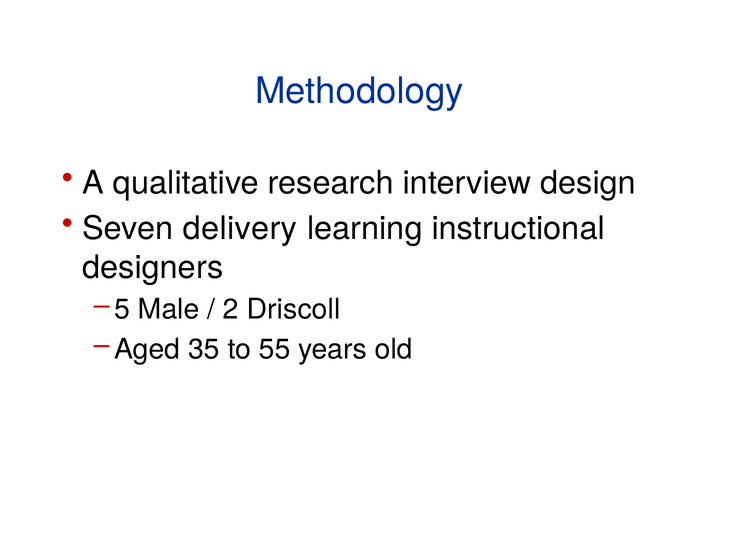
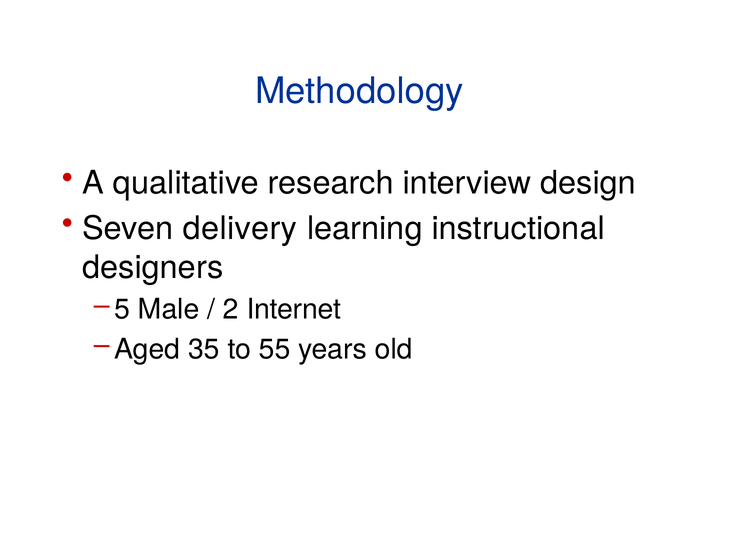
Driscoll: Driscoll -> Internet (294, 310)
